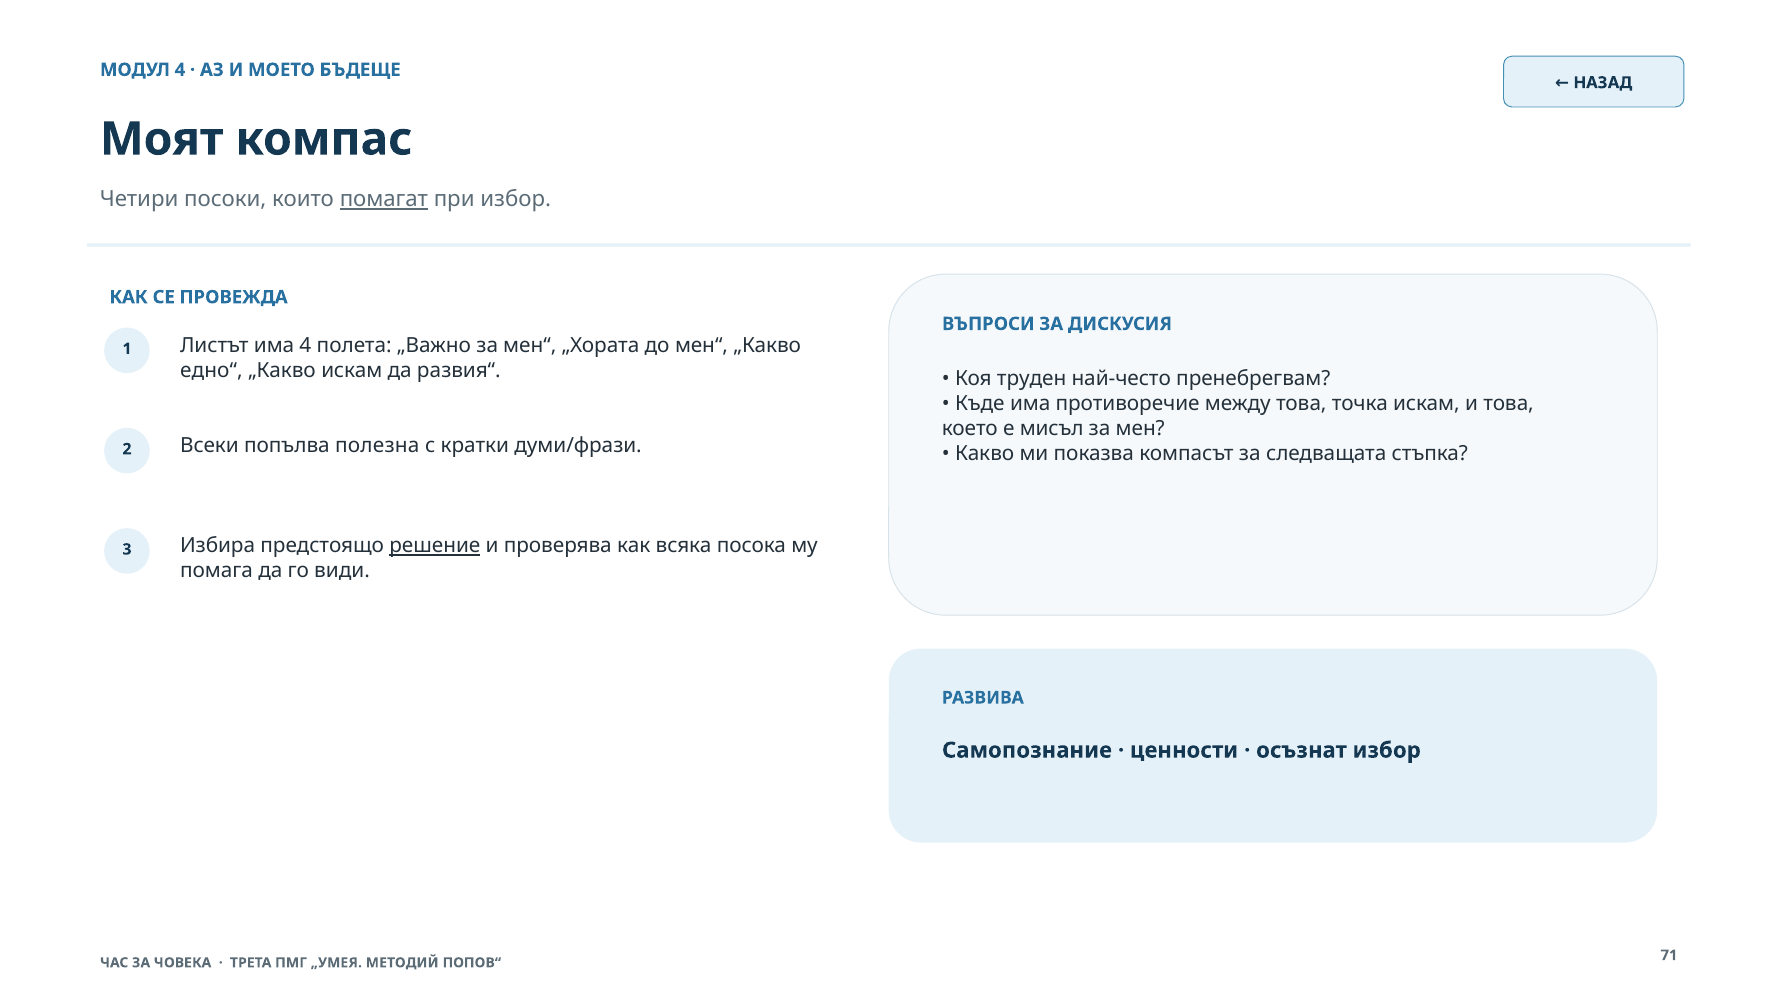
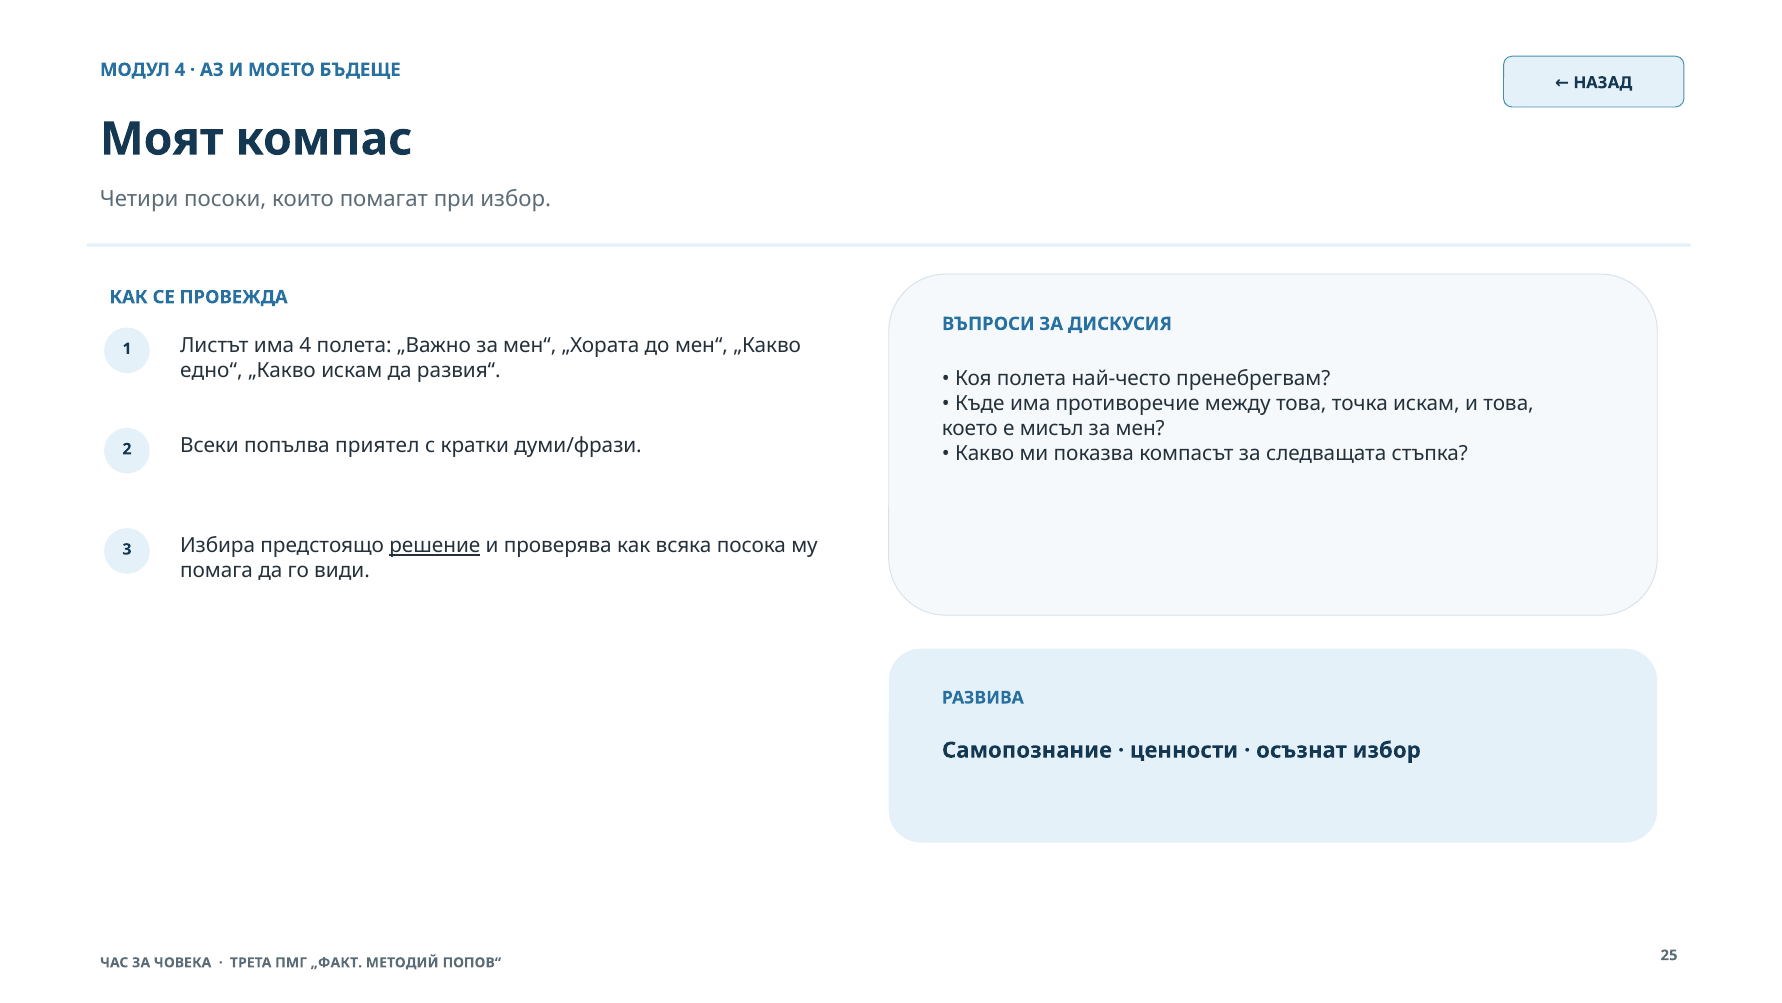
помагат underline: present -> none (384, 199)
Коя труден: труден -> полета (1032, 379)
полезна: полезна -> приятел (377, 445)
„УМЕЯ: „УМЕЯ -> „ФАКТ (336, 962)
71: 71 -> 25 (1669, 955)
